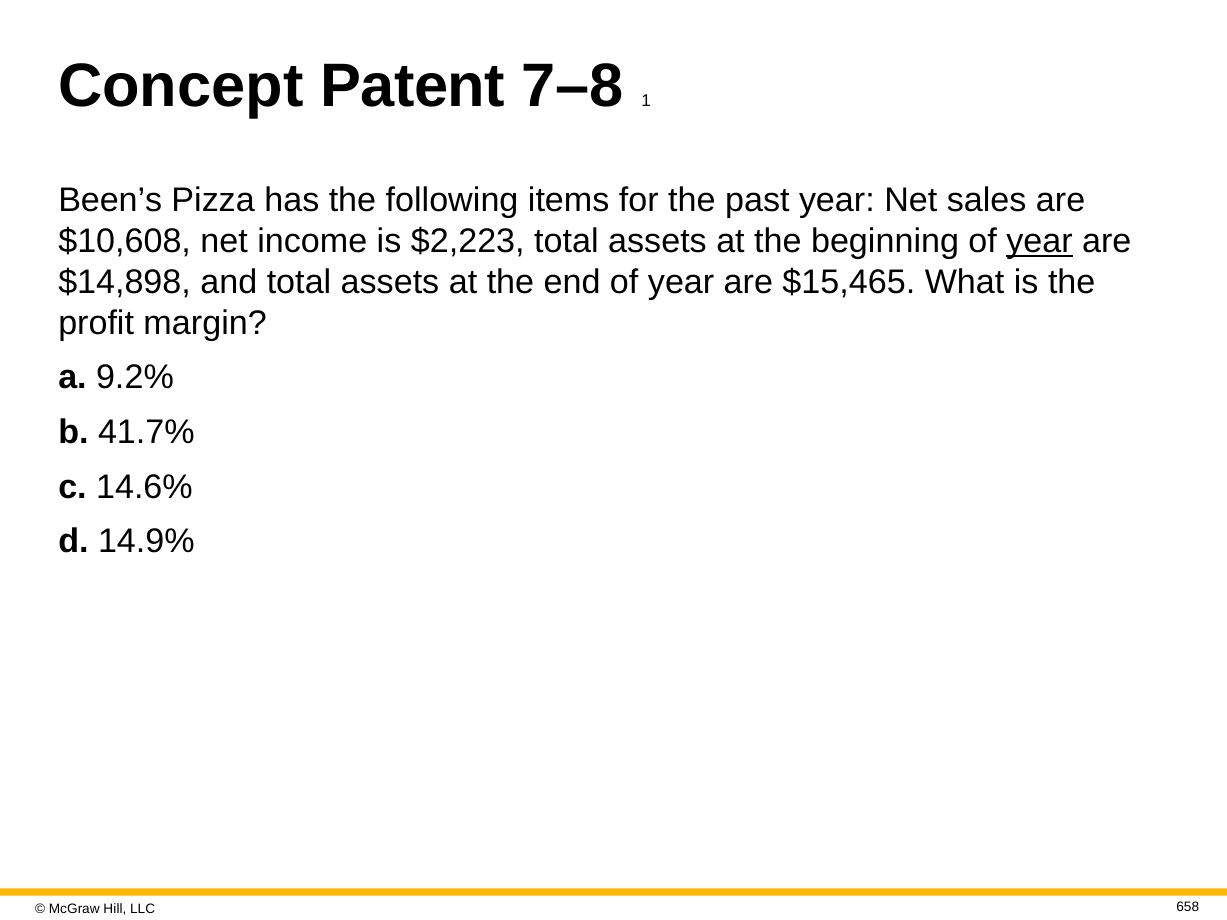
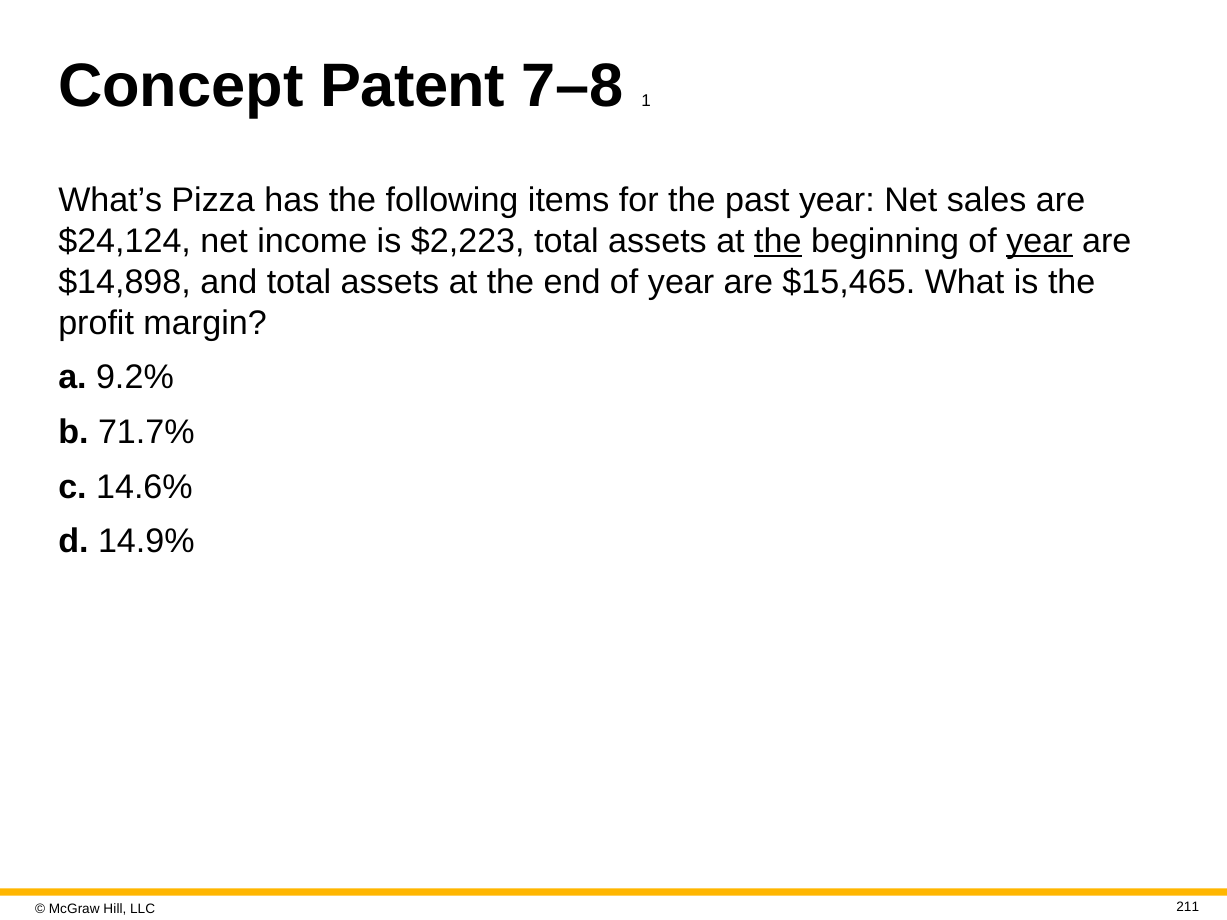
Been’s: Been’s -> What’s (110, 200)
$10,608: $10,608 -> $24,124 (125, 241)
the underline: none -> present (778, 241)
41.7%: 41.7% -> 71.7% (146, 432)
658: 658 -> 211 (1188, 907)
